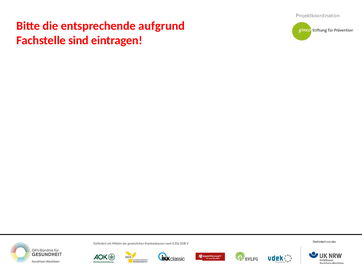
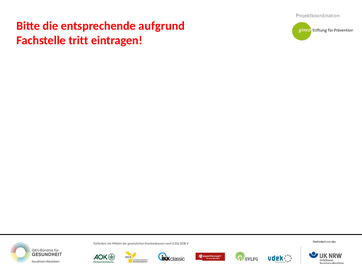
sind: sind -> tritt (78, 40)
